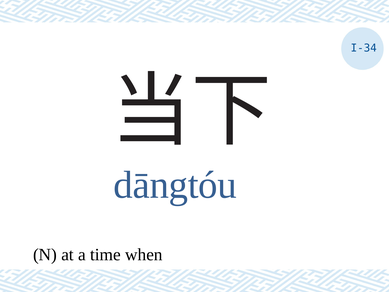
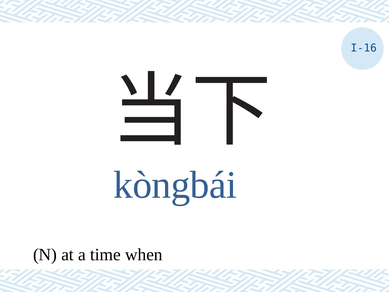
I-34: I-34 -> I-16 (364, 48)
dāngtóu: dāngtóu -> kòngbái (175, 185)
